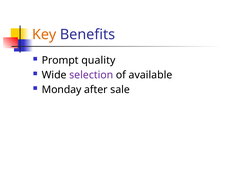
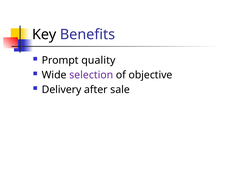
Key colour: orange -> black (44, 34)
available: available -> objective (151, 75)
Monday: Monday -> Delivery (62, 90)
